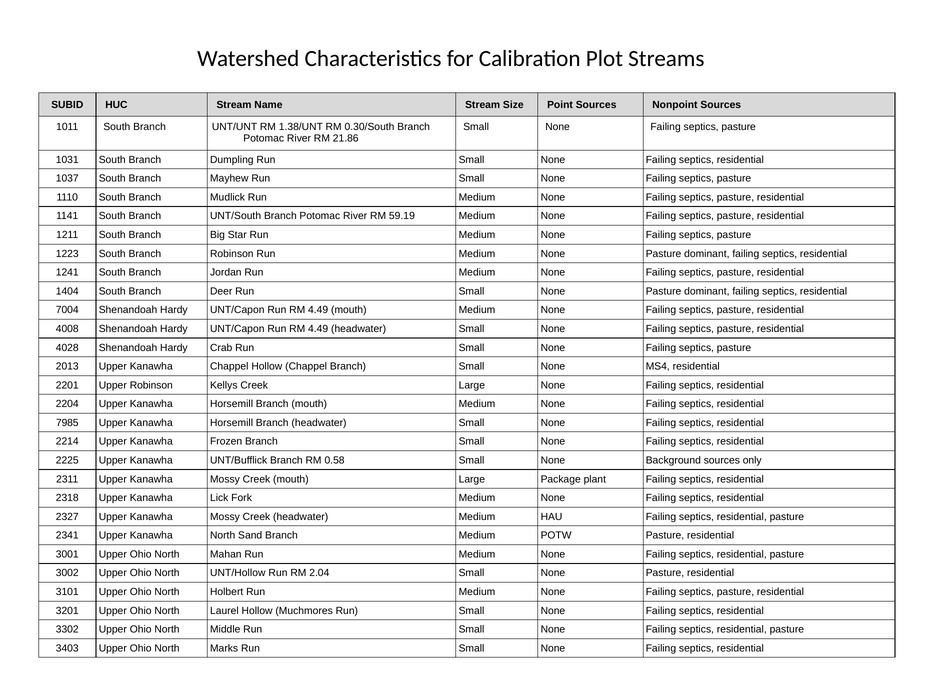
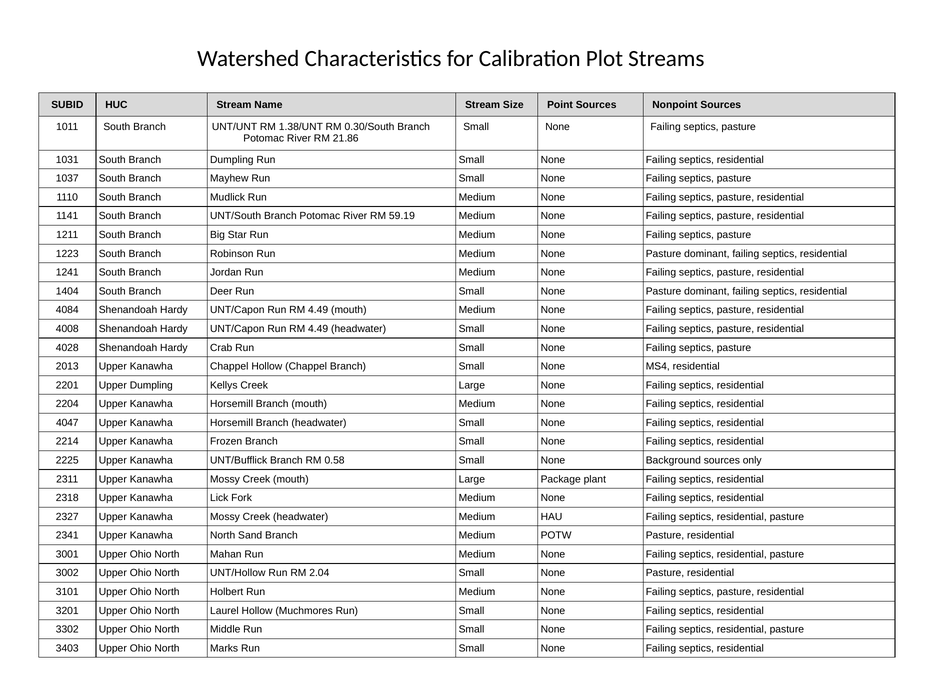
7004: 7004 -> 4084 (67, 310)
Upper Robinson: Robinson -> Dumpling (151, 385)
7985: 7985 -> 4047 (67, 422)
